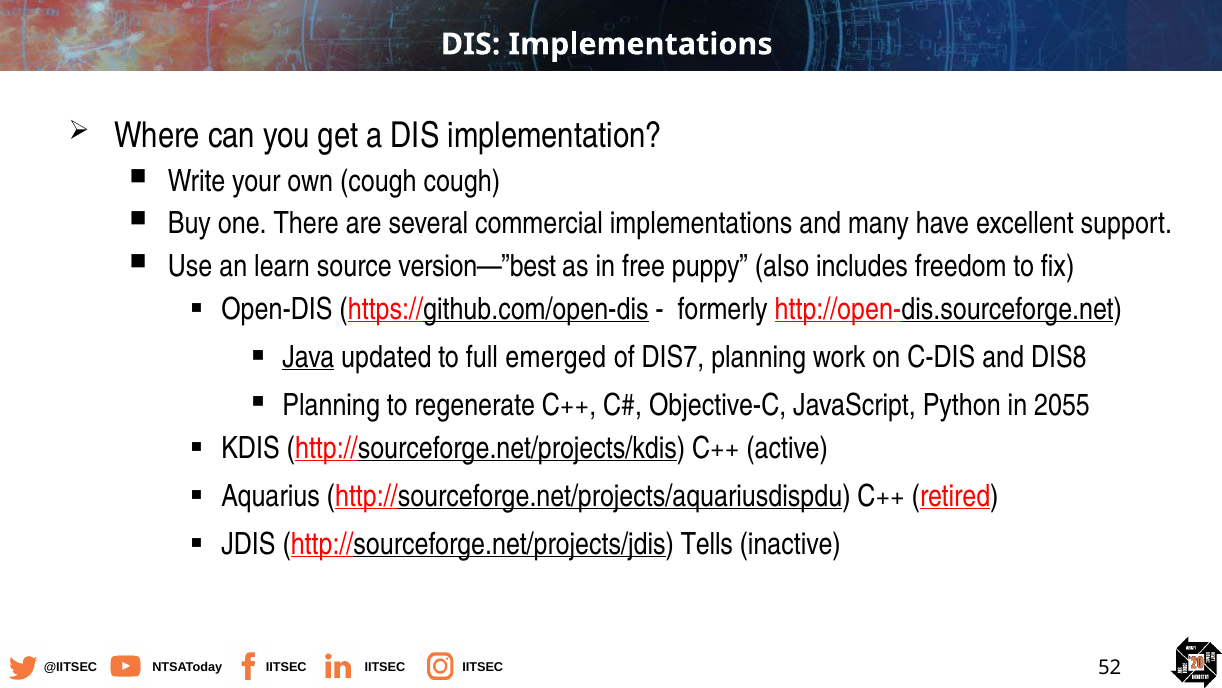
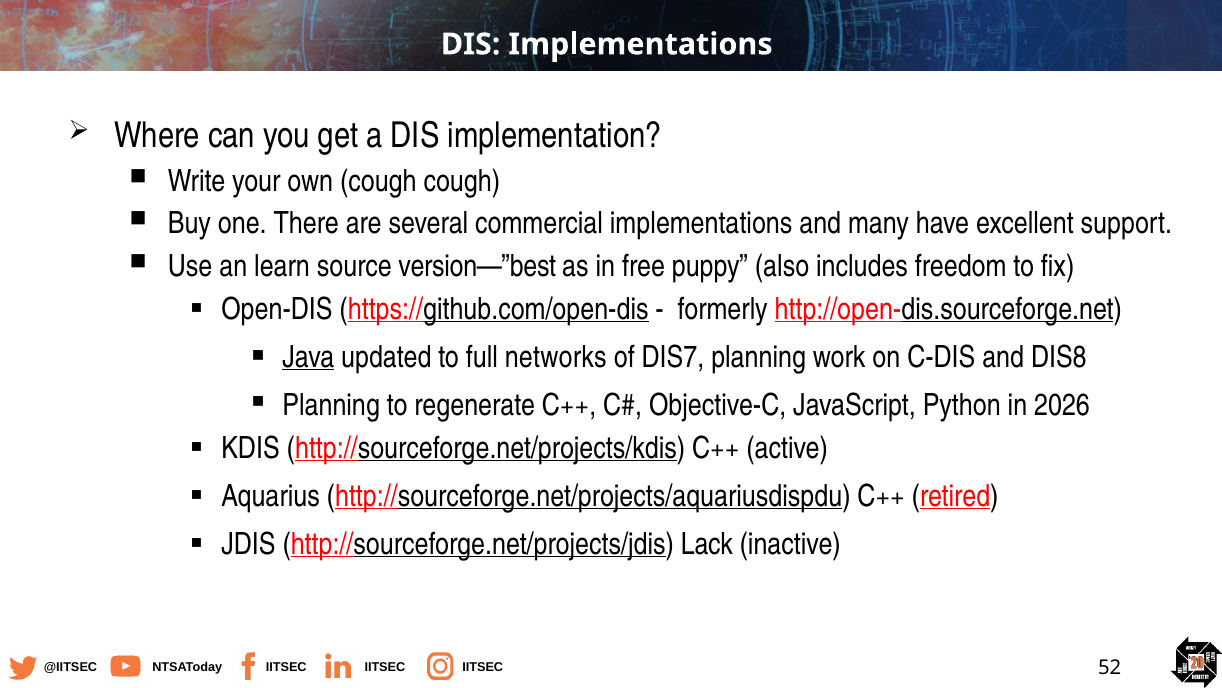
emerged: emerged -> networks (556, 357)
2055: 2055 -> 2026 (1062, 405)
Tells: Tells -> Lack (707, 544)
